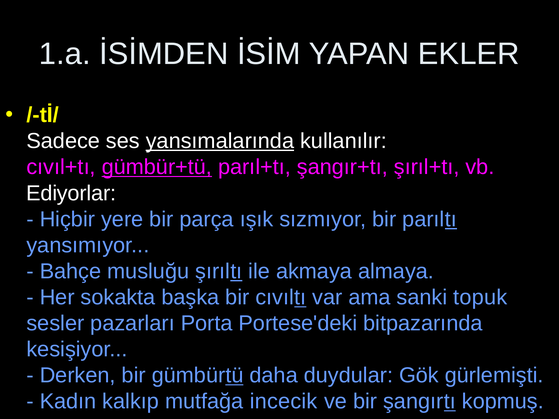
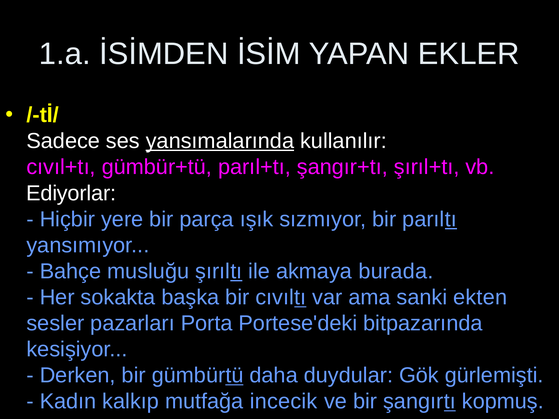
gümbür+tü underline: present -> none (157, 167)
almaya: almaya -> burada (396, 271)
topuk: topuk -> ekten (480, 297)
